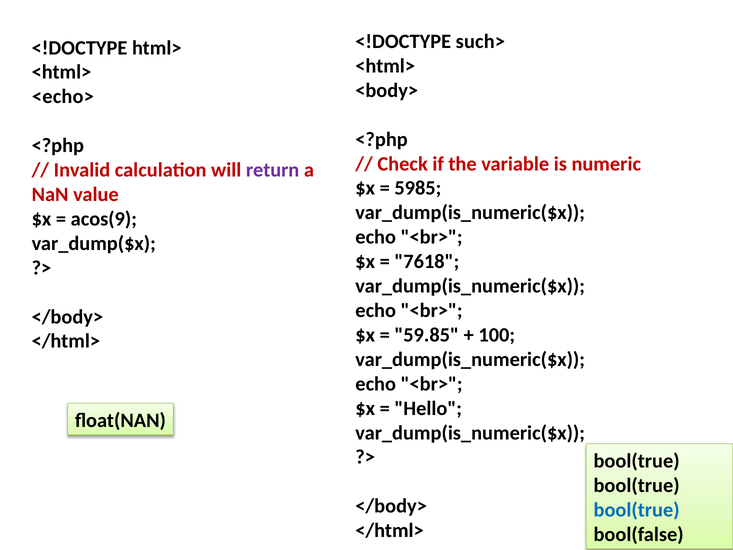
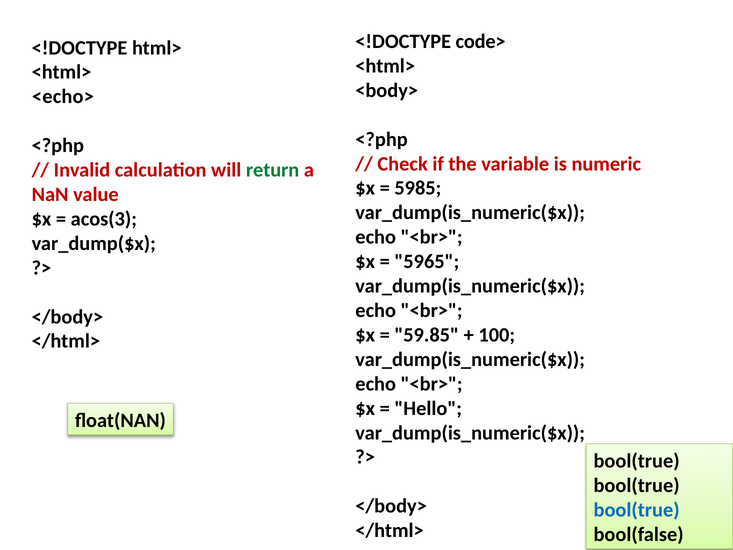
such>: such> -> code> (481, 41)
return colour: purple -> green (273, 170)
acos(9: acos(9 -> acos(3 (104, 219)
7618: 7618 -> 5965 (427, 261)
